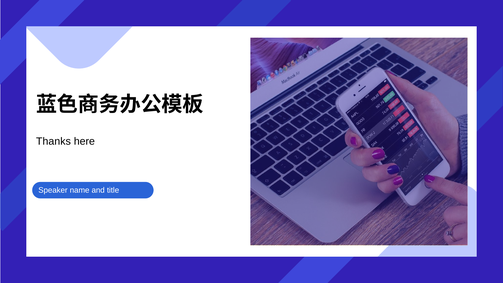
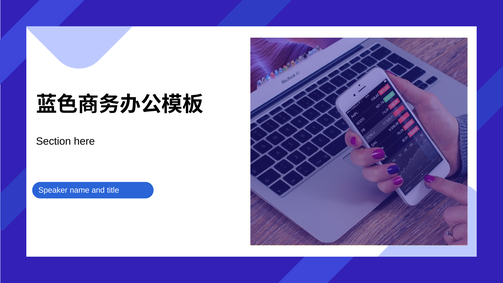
Thanks: Thanks -> Section (54, 141)
